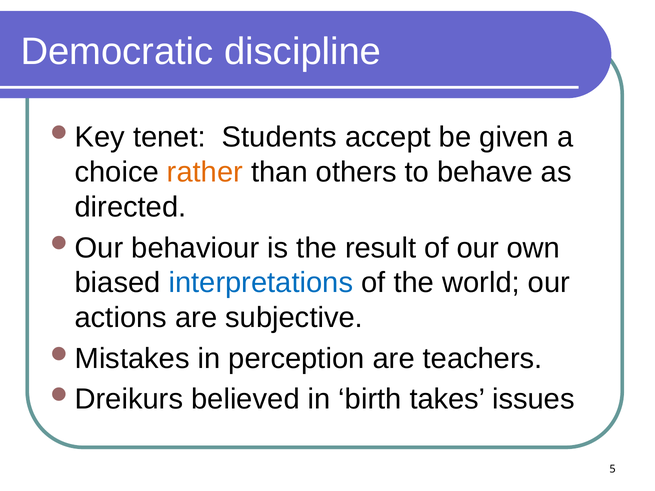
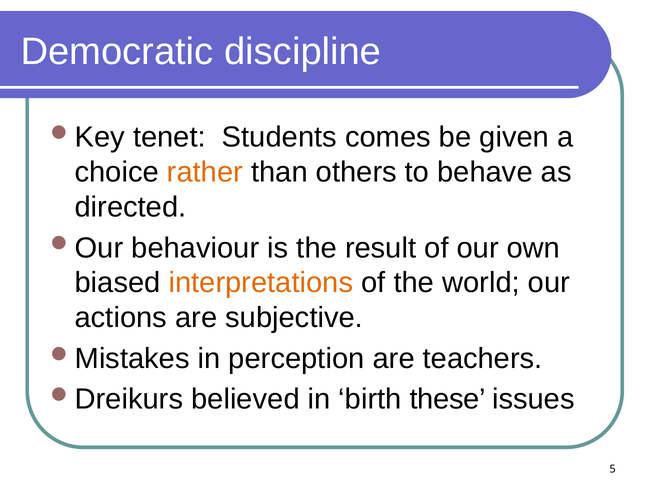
accept: accept -> comes (388, 137)
interpretations colour: blue -> orange (261, 283)
takes: takes -> these (448, 399)
